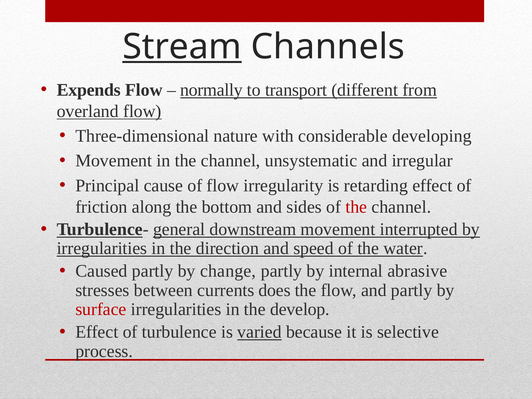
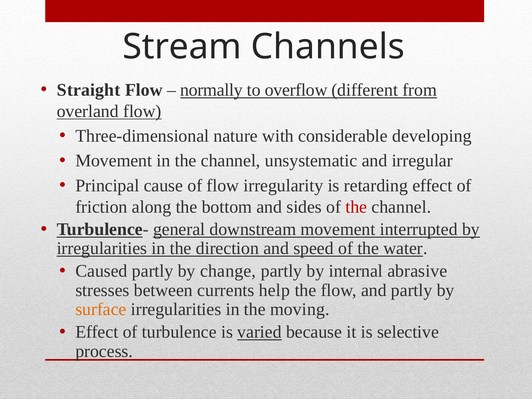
Stream underline: present -> none (182, 47)
Expends: Expends -> Straight (89, 90)
transport: transport -> overflow (296, 90)
does: does -> help (274, 290)
surface colour: red -> orange (101, 309)
develop: develop -> moving (300, 309)
